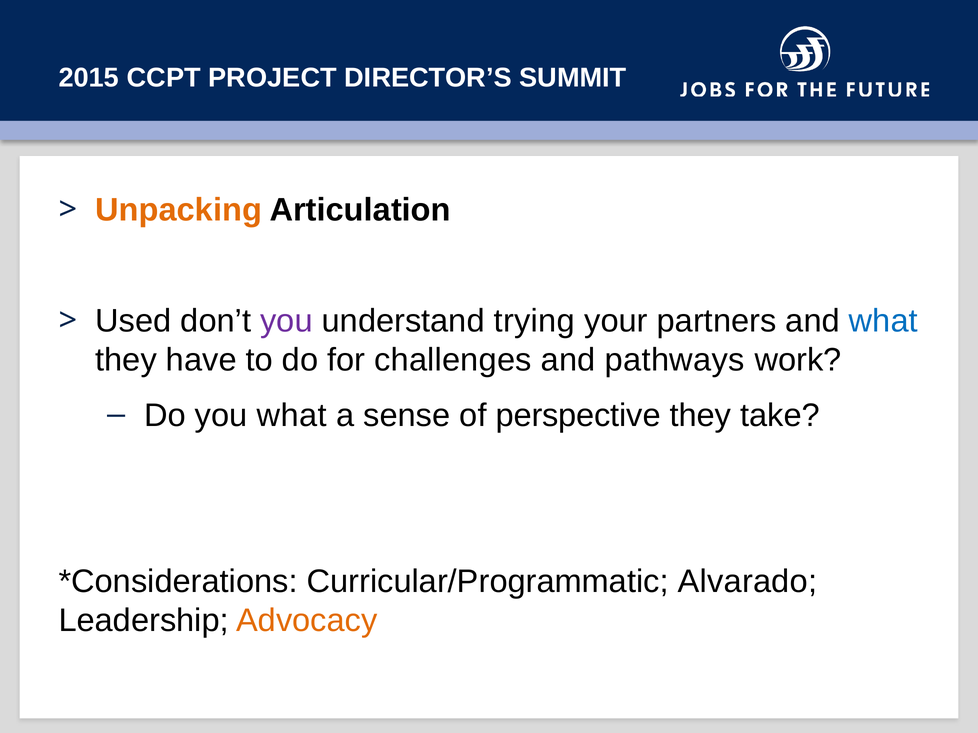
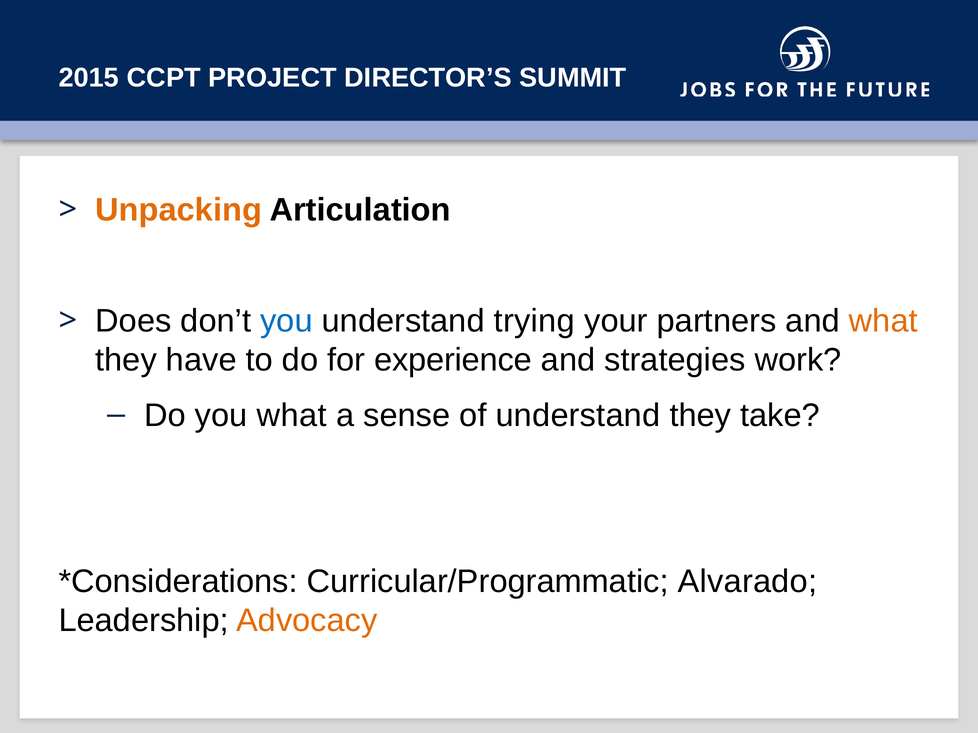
Used: Used -> Does (133, 321)
you colour: purple -> blue (286, 321)
what colour: blue -> orange (883, 321)
challenges: challenges -> experience (453, 360)
pathways: pathways -> strategies (675, 360)
of perspective: perspective -> understand (578, 416)
